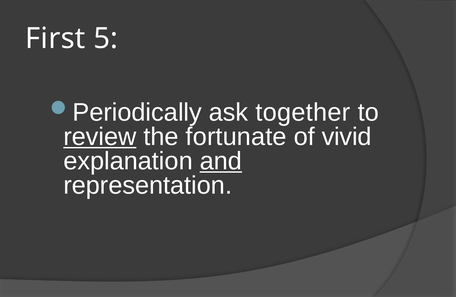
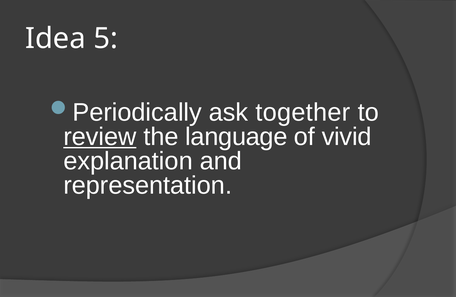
First: First -> Idea (55, 39)
fortunate: fortunate -> language (236, 136)
and underline: present -> none (221, 161)
